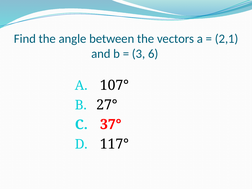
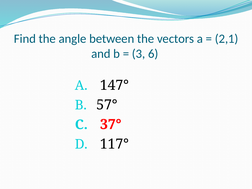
107°: 107° -> 147° (114, 85)
27°: 27° -> 57° (107, 105)
